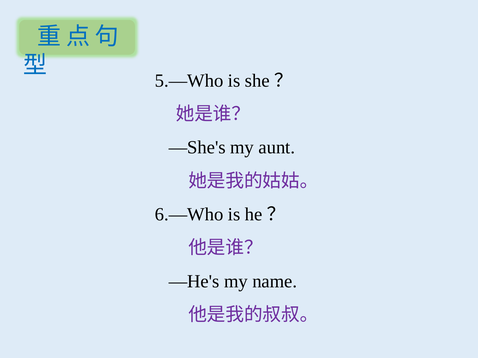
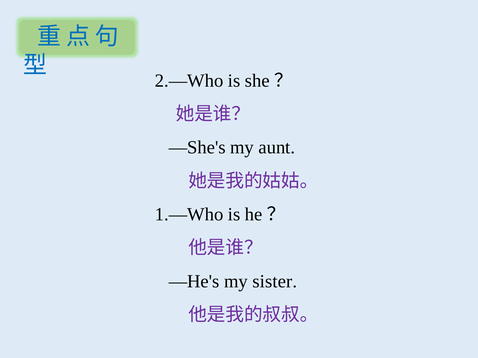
5.—Who: 5.—Who -> 2.—Who (189, 81)
6.—Who: 6.—Who -> 1.—Who (189, 215)
name: name -> sister (275, 282)
